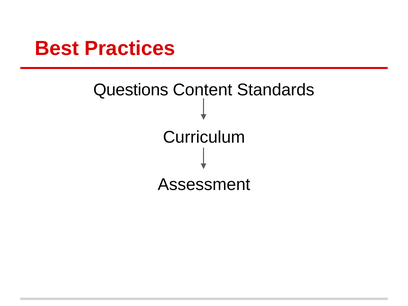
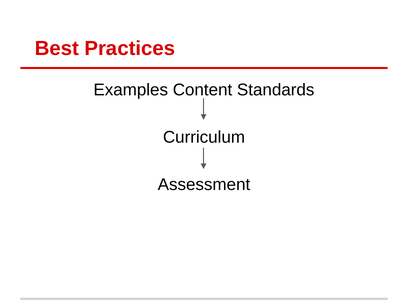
Questions: Questions -> Examples (131, 90)
